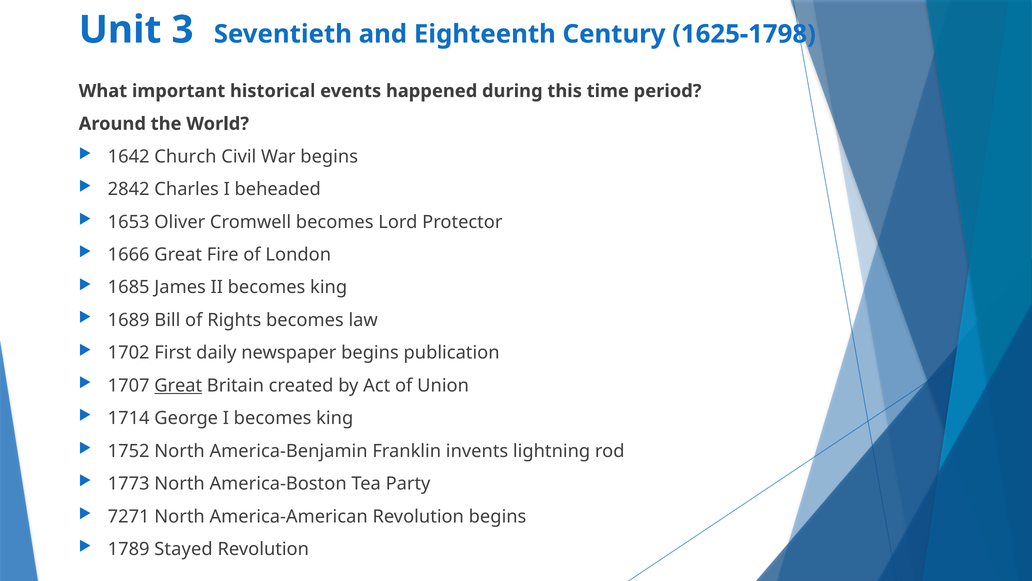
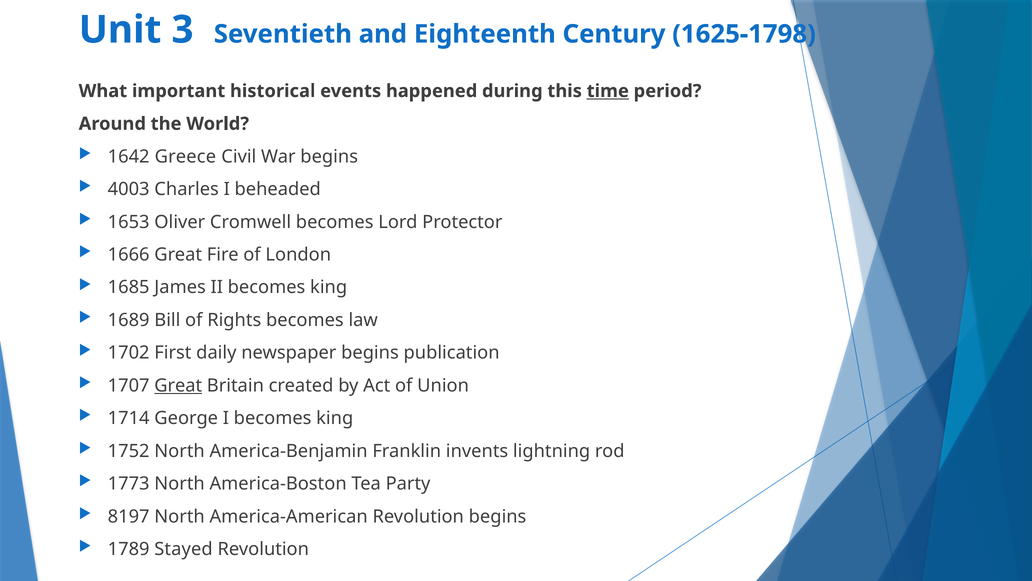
time underline: none -> present (608, 91)
Church: Church -> Greece (185, 156)
2842: 2842 -> 4003 (129, 189)
7271: 7271 -> 8197 (129, 516)
